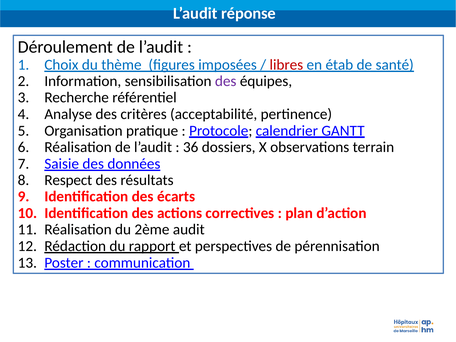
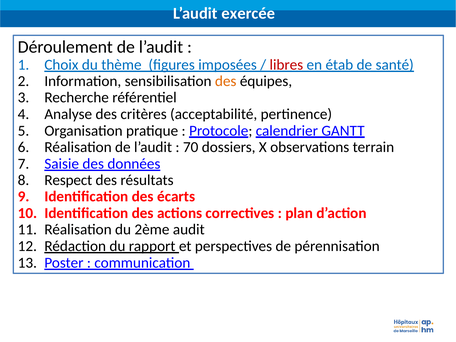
réponse: réponse -> exercée (248, 13)
des colour: purple -> orange (226, 81)
36: 36 -> 70 (191, 147)
